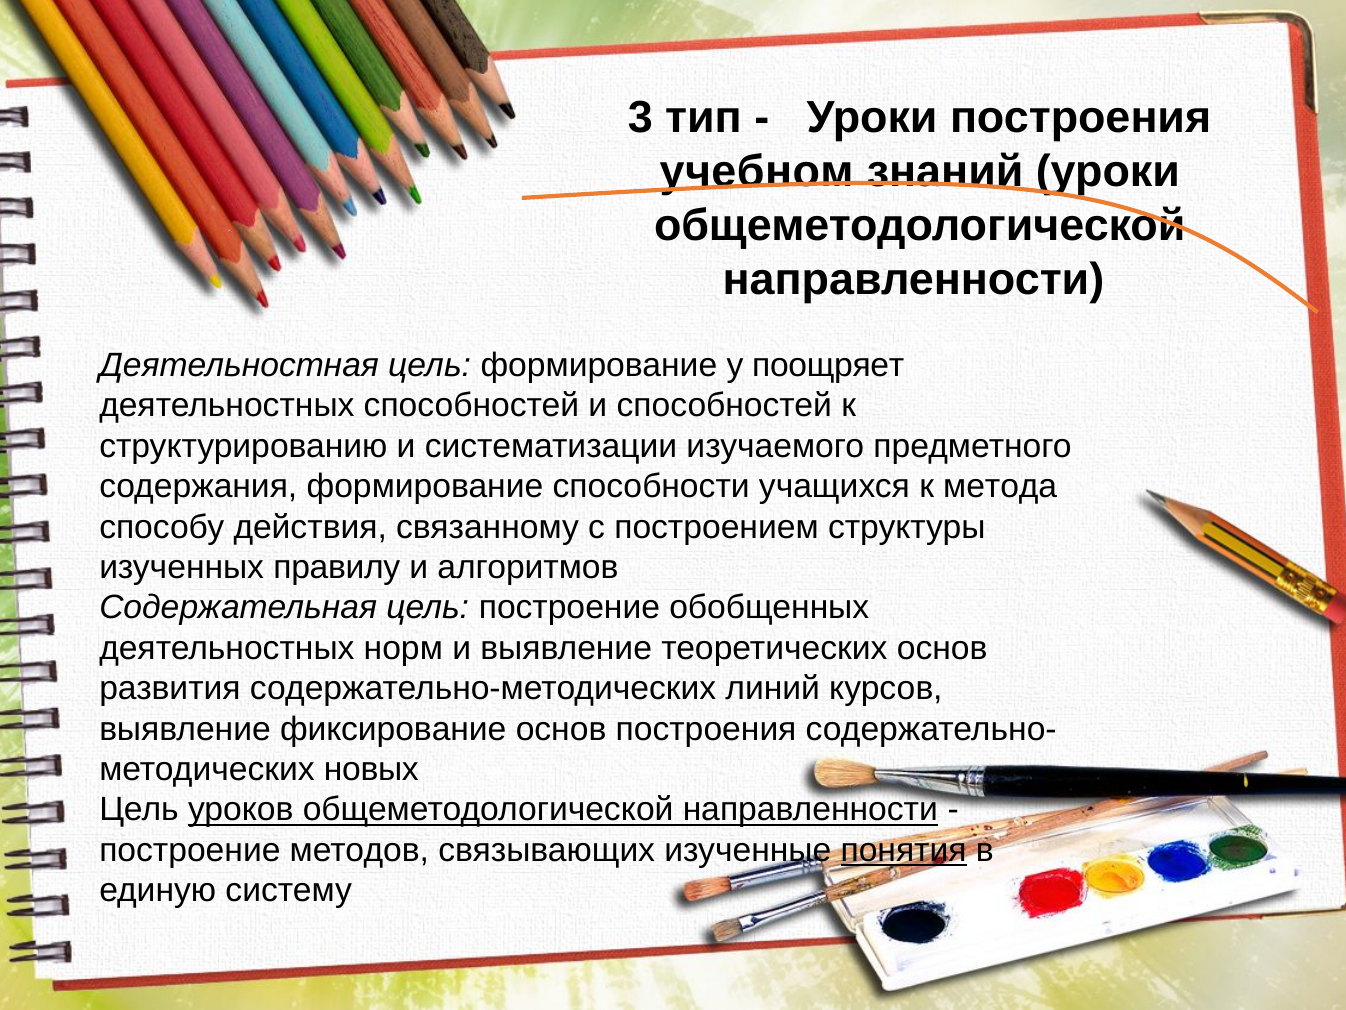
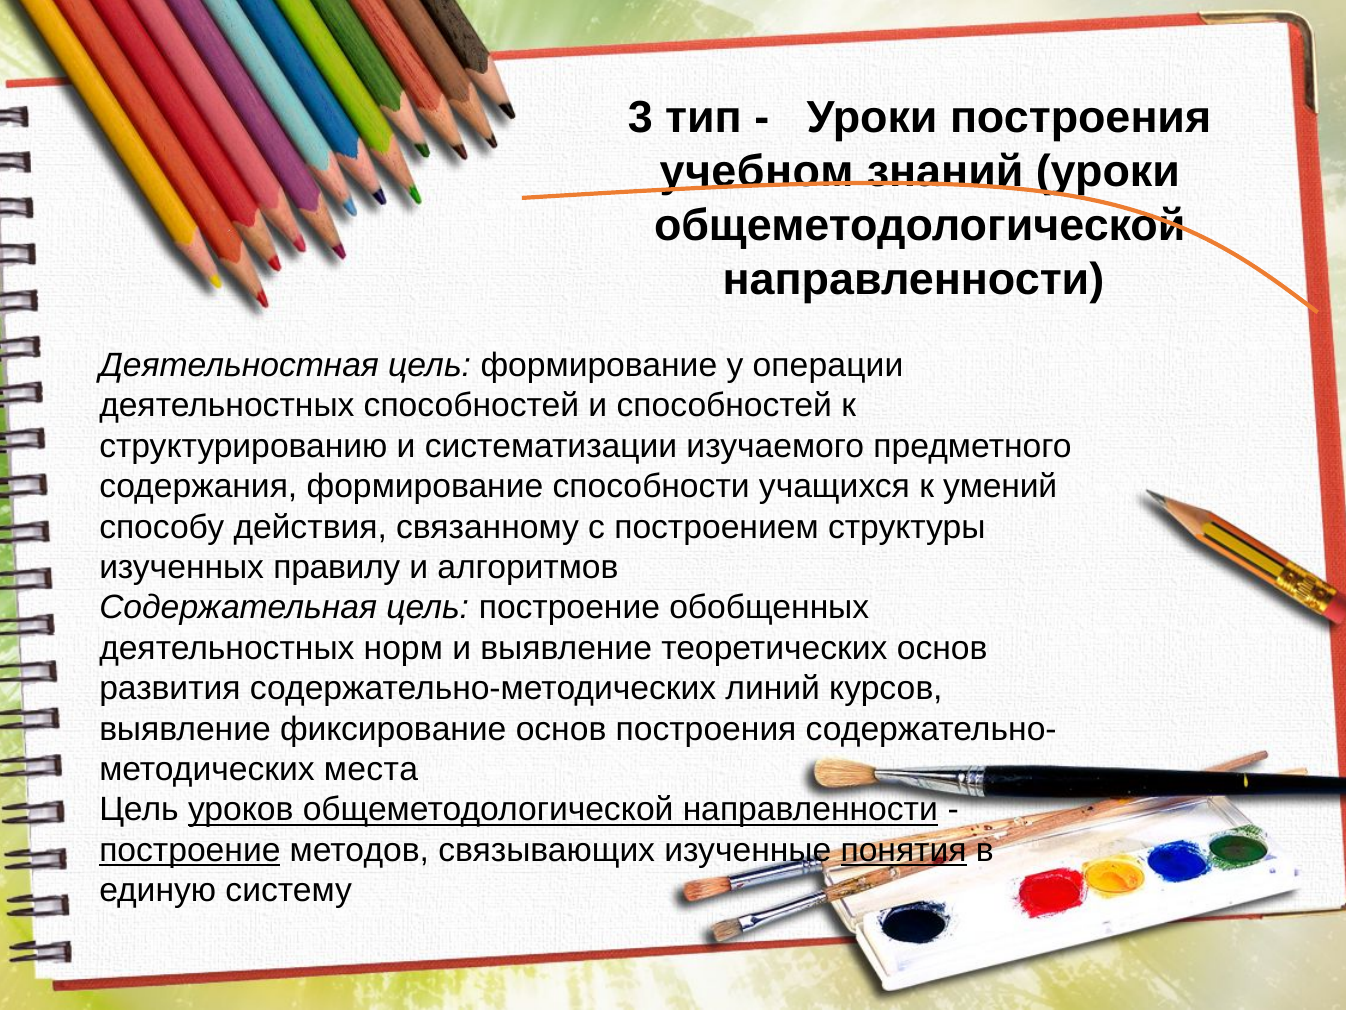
поощряет: поощряет -> операции (828, 365)
метода: метода -> умений (1000, 486)
новых: новых -> места (371, 769)
построение underline: none -> present (190, 850)
